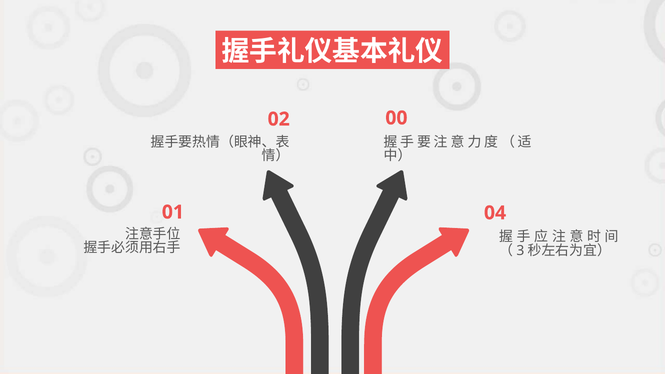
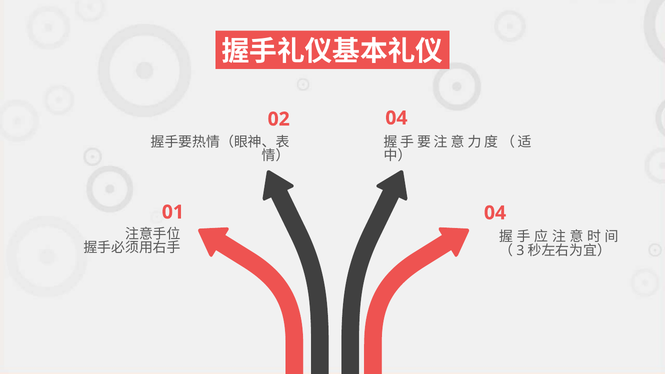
02 00: 00 -> 04 (396, 118)
